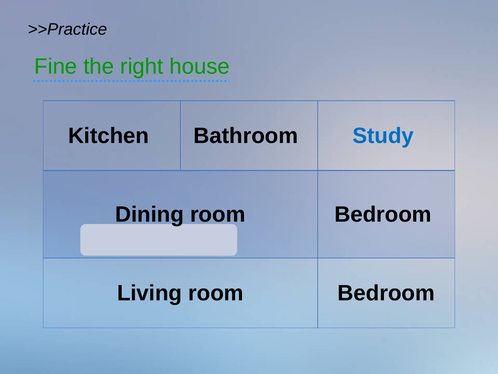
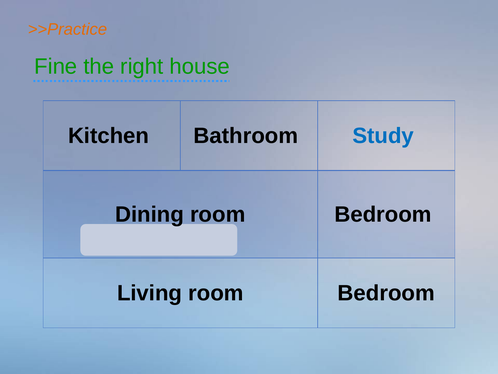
>>Practice colour: black -> orange (67, 29)
